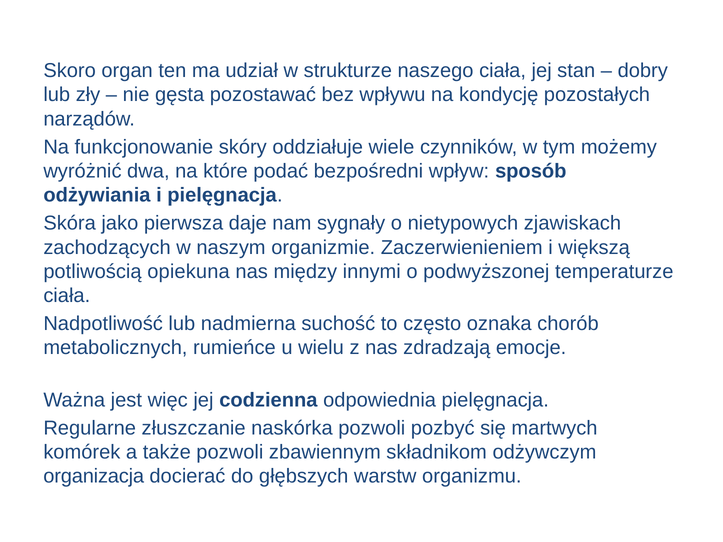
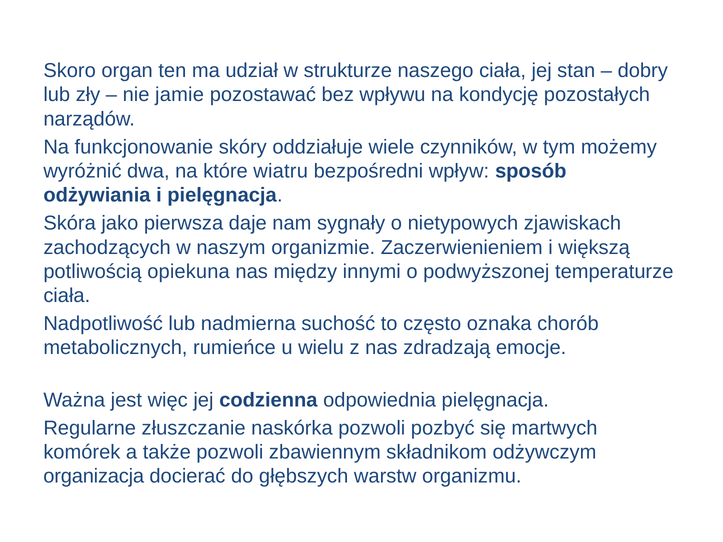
gęsta: gęsta -> jamie (180, 95)
podać: podać -> wiatru (281, 171)
